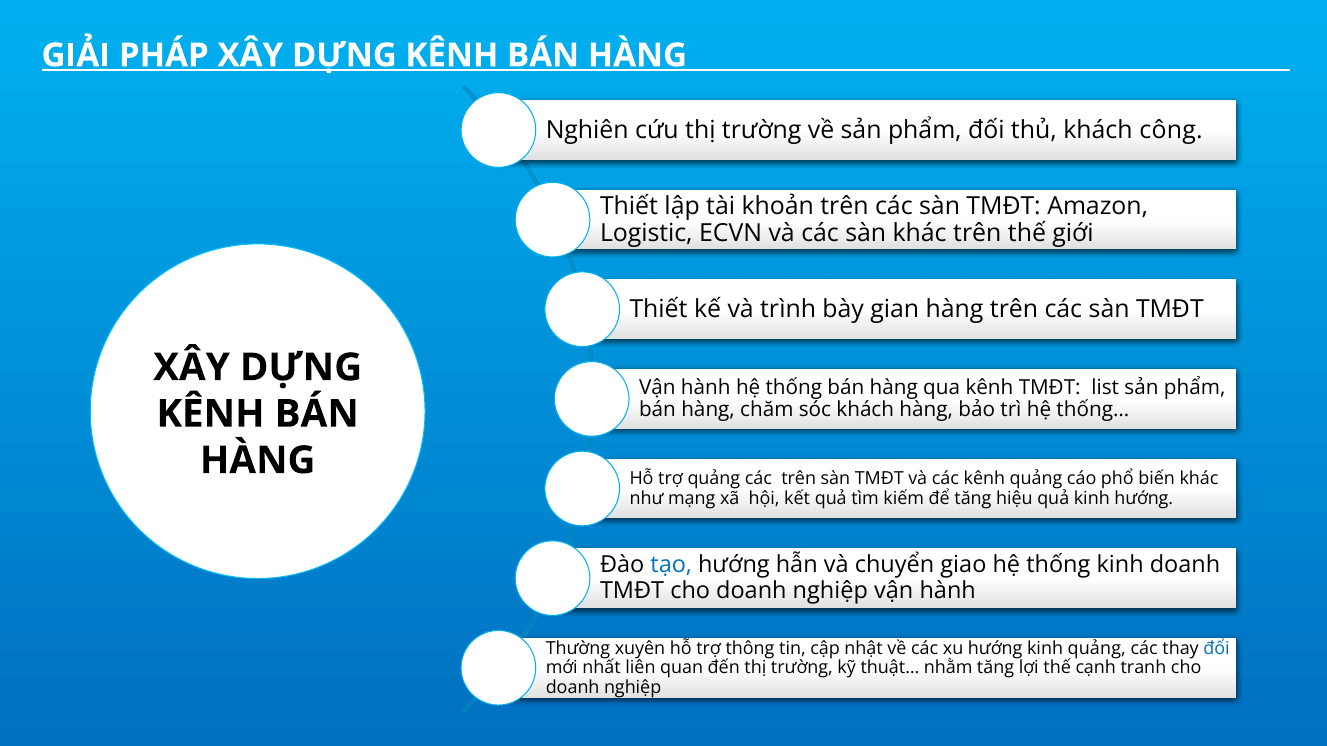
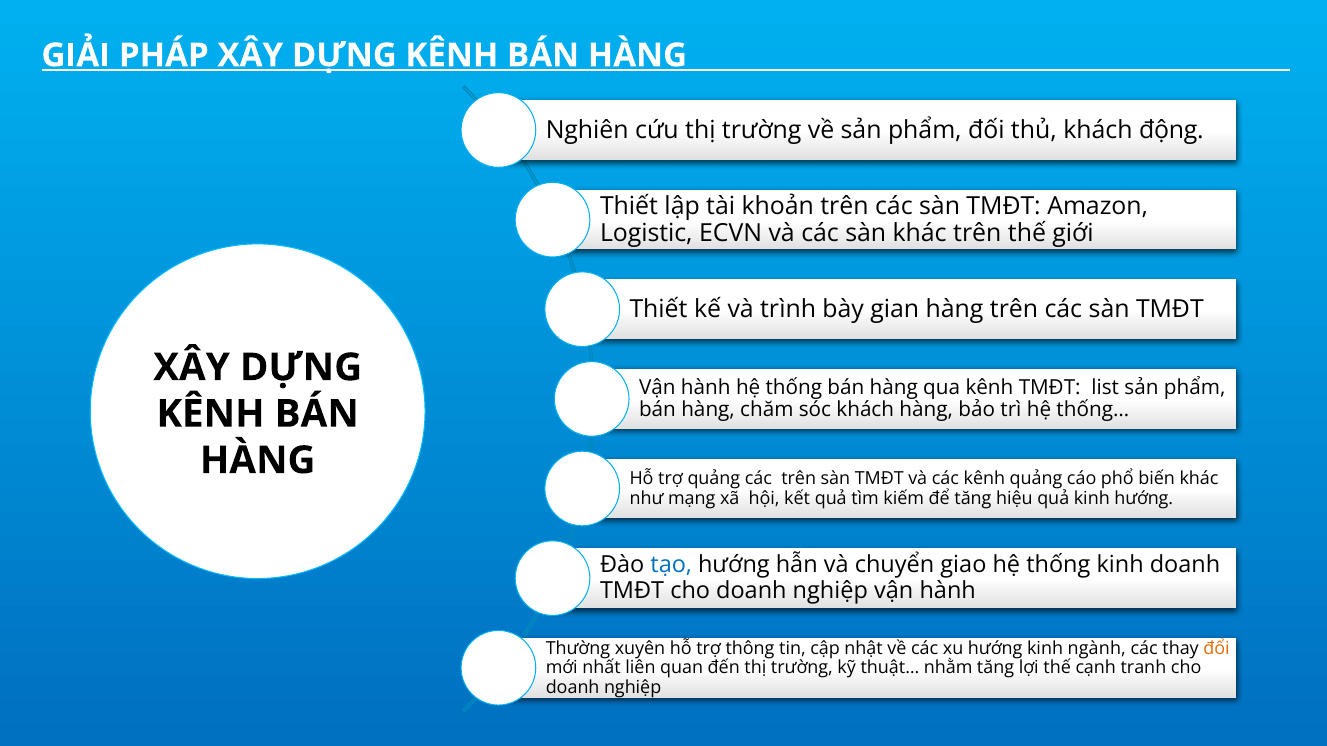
công: công -> động (1171, 130)
kinh quảng: quảng -> ngành (1097, 649)
đổi colour: blue -> orange (1216, 649)
